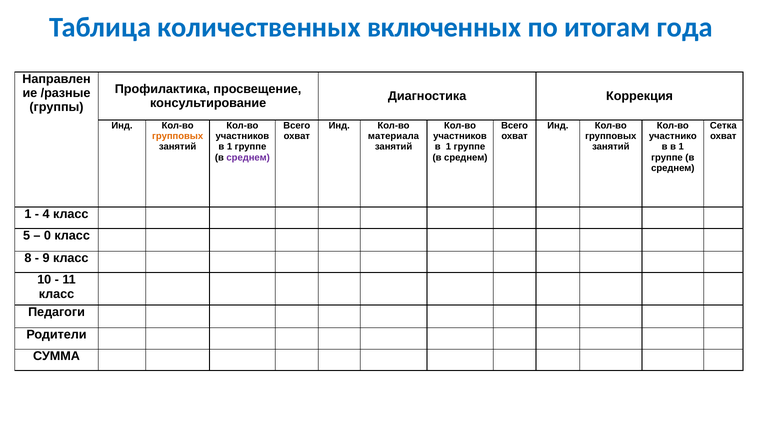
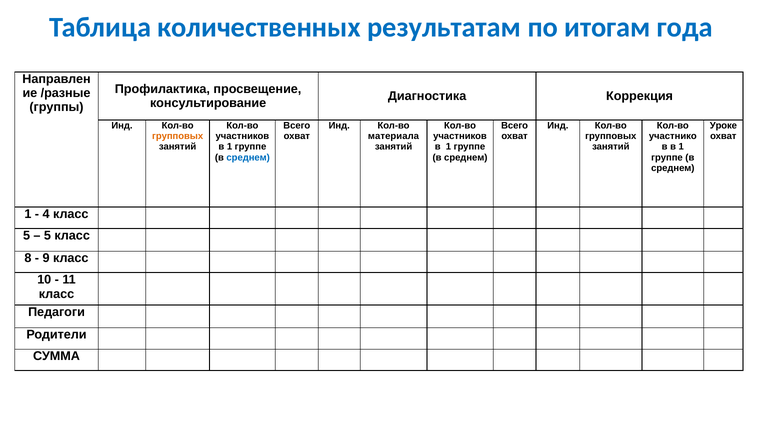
включенных: включенных -> результатам (444, 27)
Сетка: Сетка -> Уроке (723, 125)
среднем colour: purple -> blue (248, 157)
0: 0 -> 5 (47, 235)
